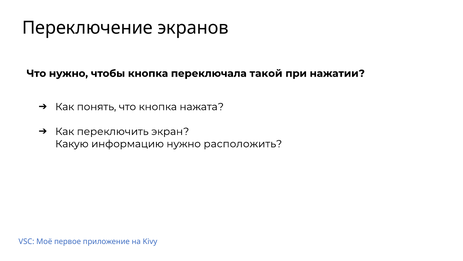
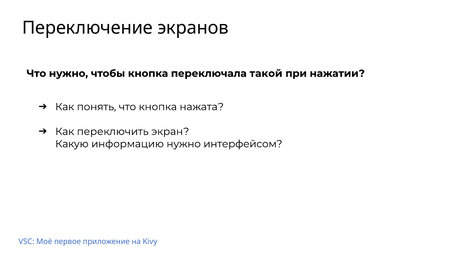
расположить: расположить -> интерфейсом (243, 144)
